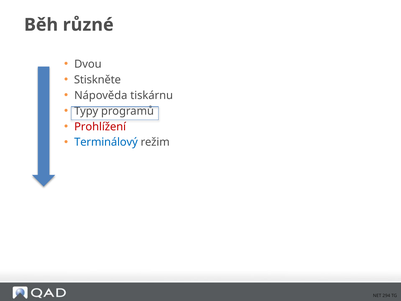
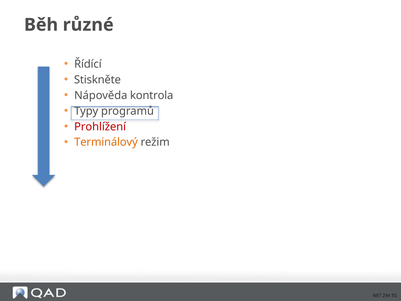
Dvou: Dvou -> Řídící (88, 64)
tiskárnu: tiskárnu -> kontrola (152, 95)
Terminálový colour: blue -> orange (106, 142)
